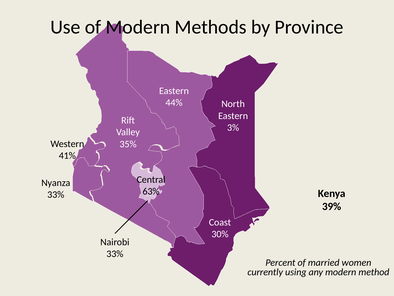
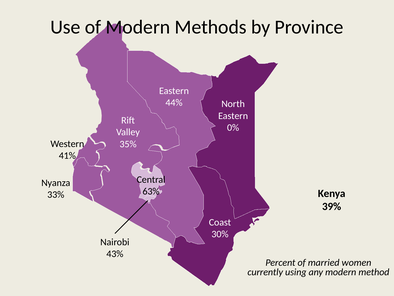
3%: 3% -> 0% (233, 127)
33%: 33% -> 43% (115, 253)
